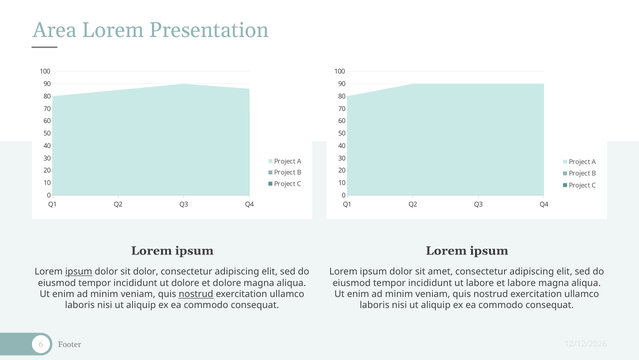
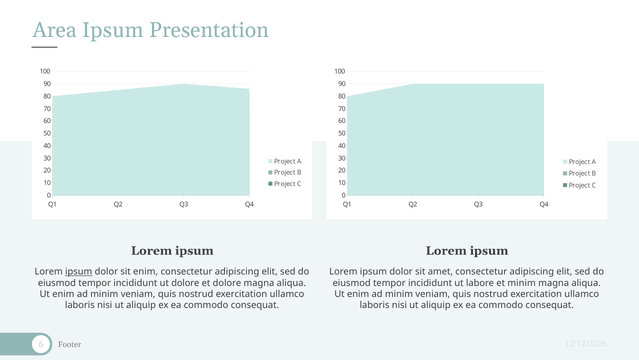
Area Lorem: Lorem -> Ipsum (113, 30)
sit dolor: dolor -> enim (146, 271)
et labore: labore -> minim (522, 283)
nostrud underline: present -> none (196, 294)
